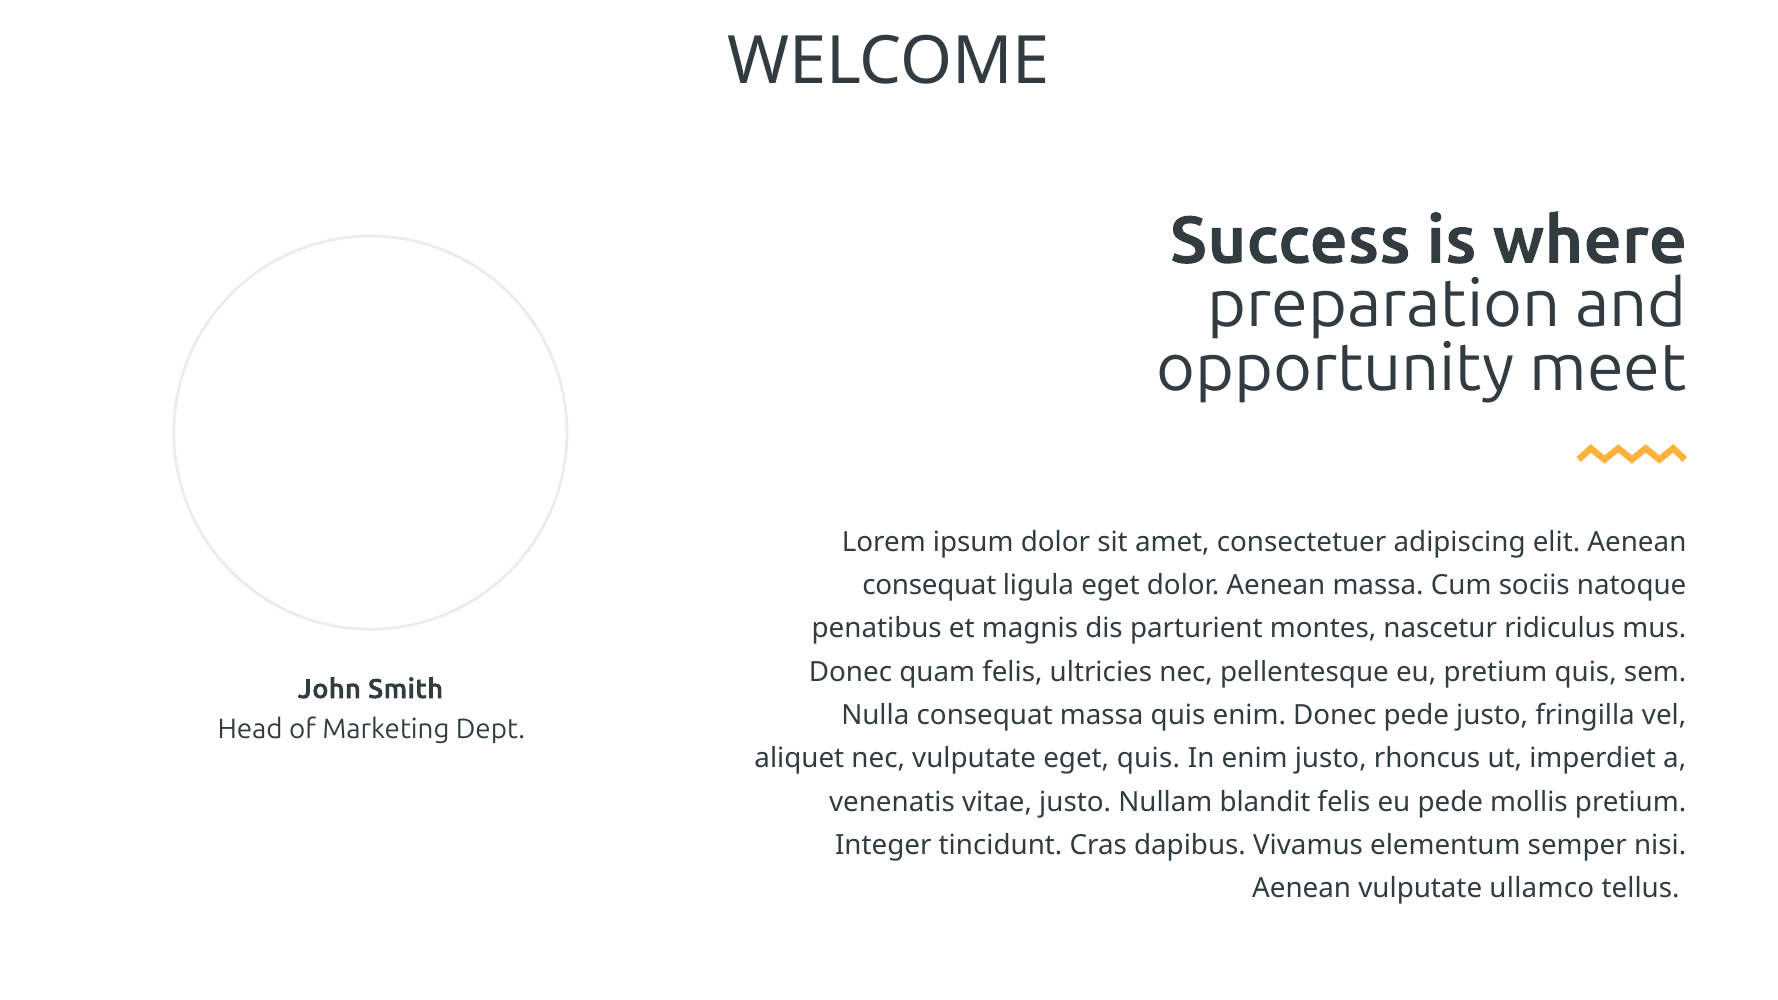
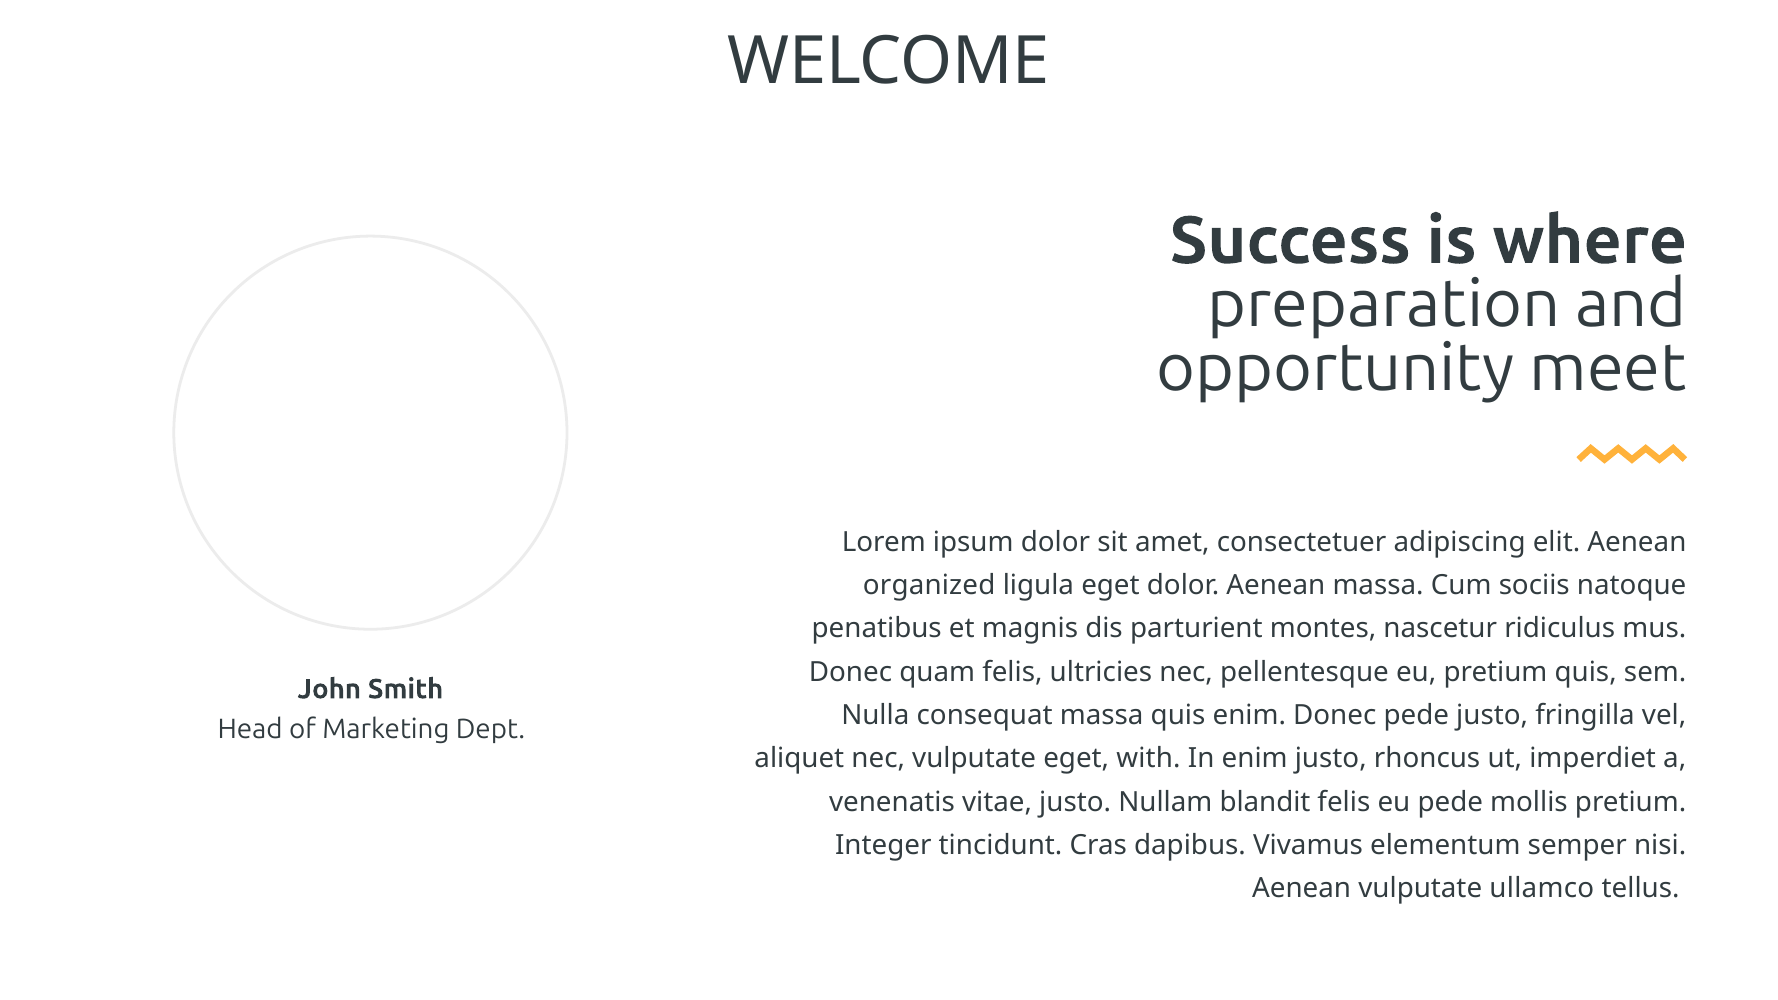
consequat: consequat -> organized (929, 585)
eget quis: quis -> with (1149, 759)
